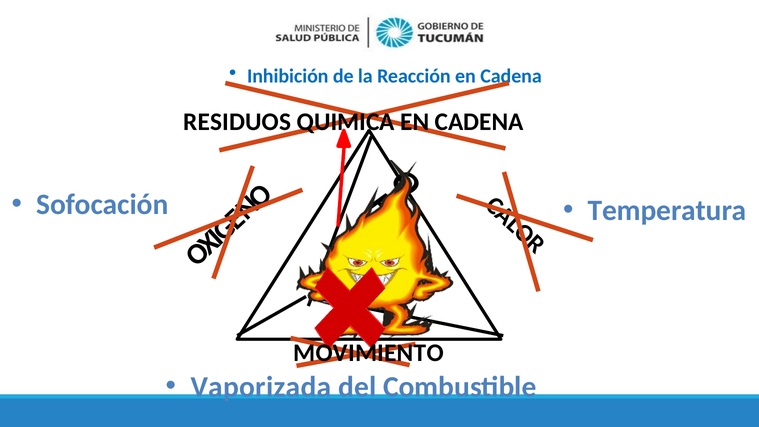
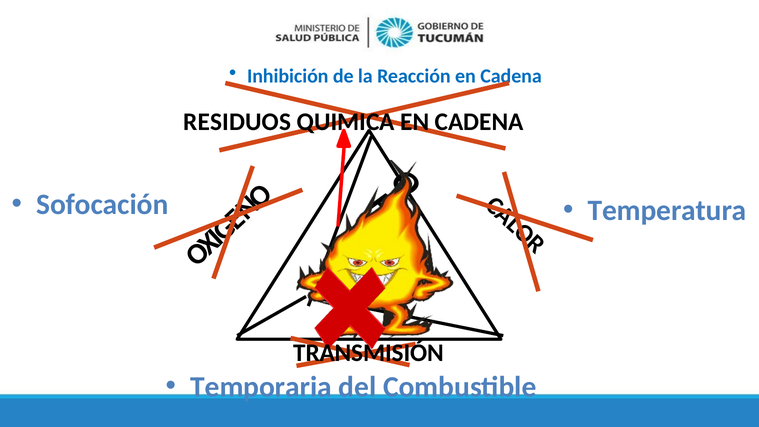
MOVIMIENTO: MOVIMIENTO -> TRANSMISIÓN (369, 353)
Vaporizada: Vaporizada -> Temporaria (261, 387)
